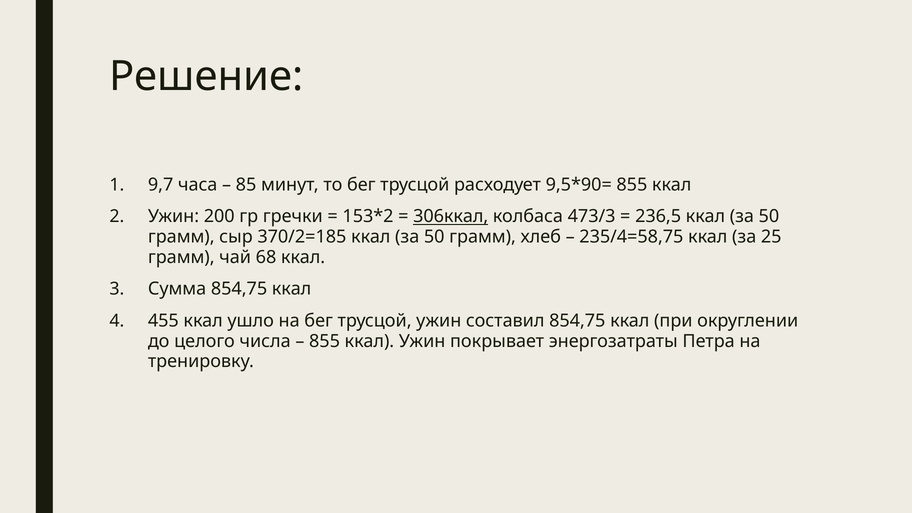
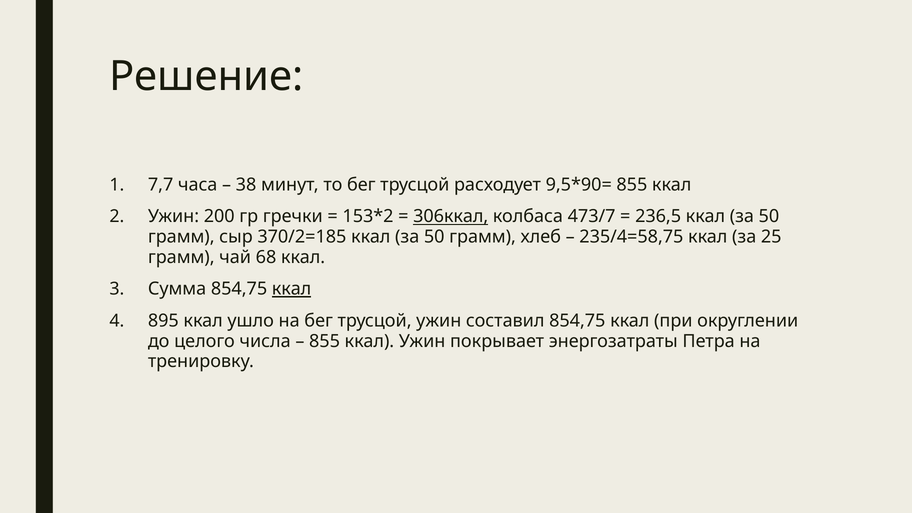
9,7: 9,7 -> 7,7 (161, 185)
85: 85 -> 38 (246, 185)
473/3: 473/3 -> 473/7 (592, 217)
ккал underline: none -> present (292, 289)
455: 455 -> 895 (163, 321)
